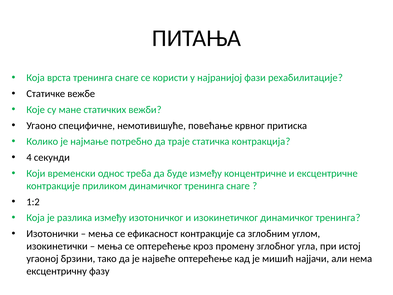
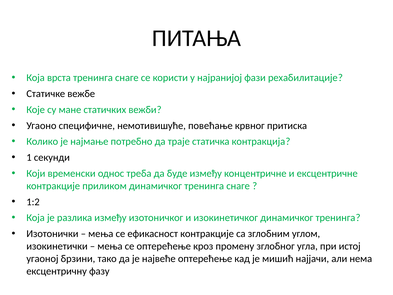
4: 4 -> 1 (29, 157)
